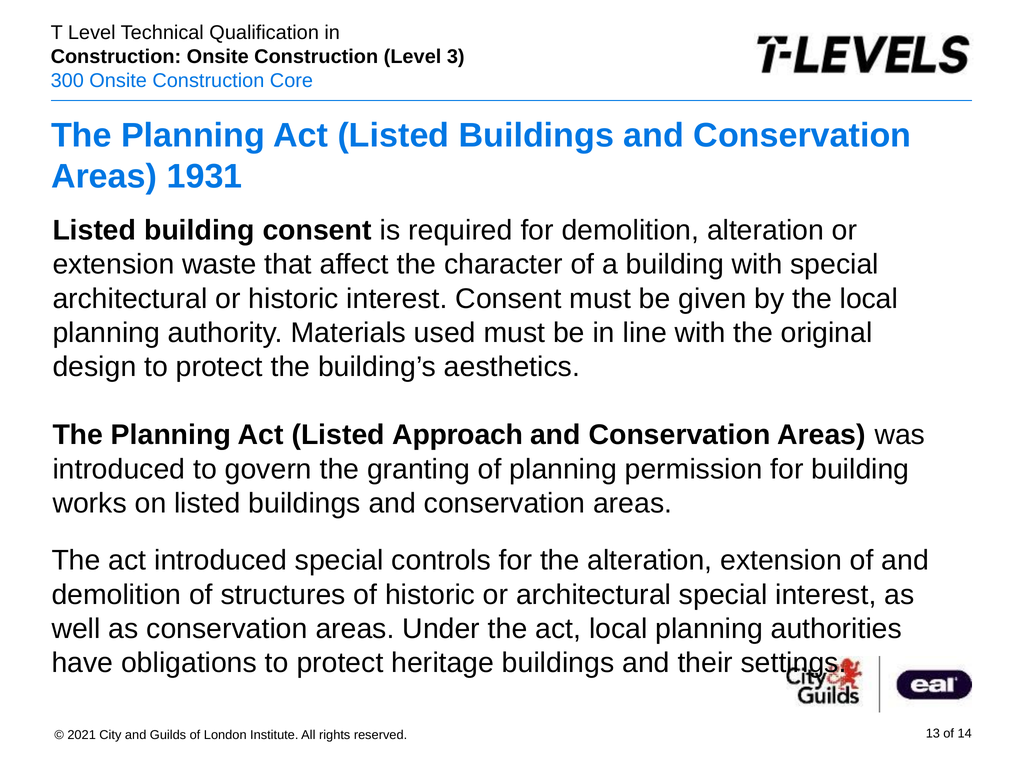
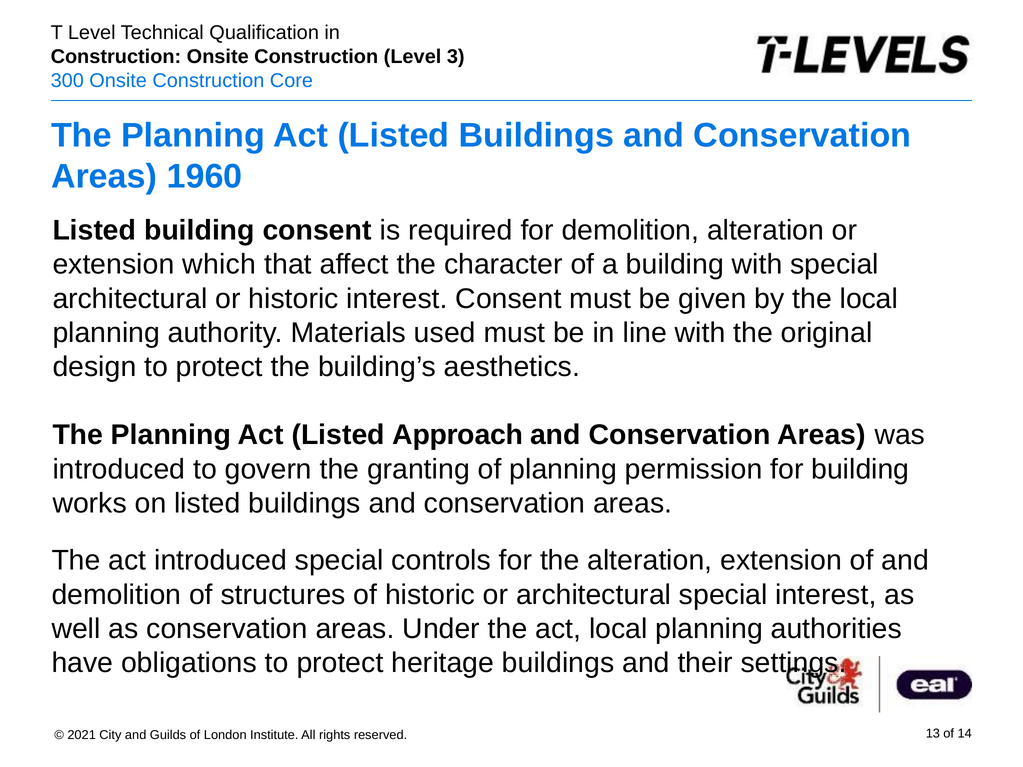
1931: 1931 -> 1960 (205, 177)
waste: waste -> which (219, 265)
